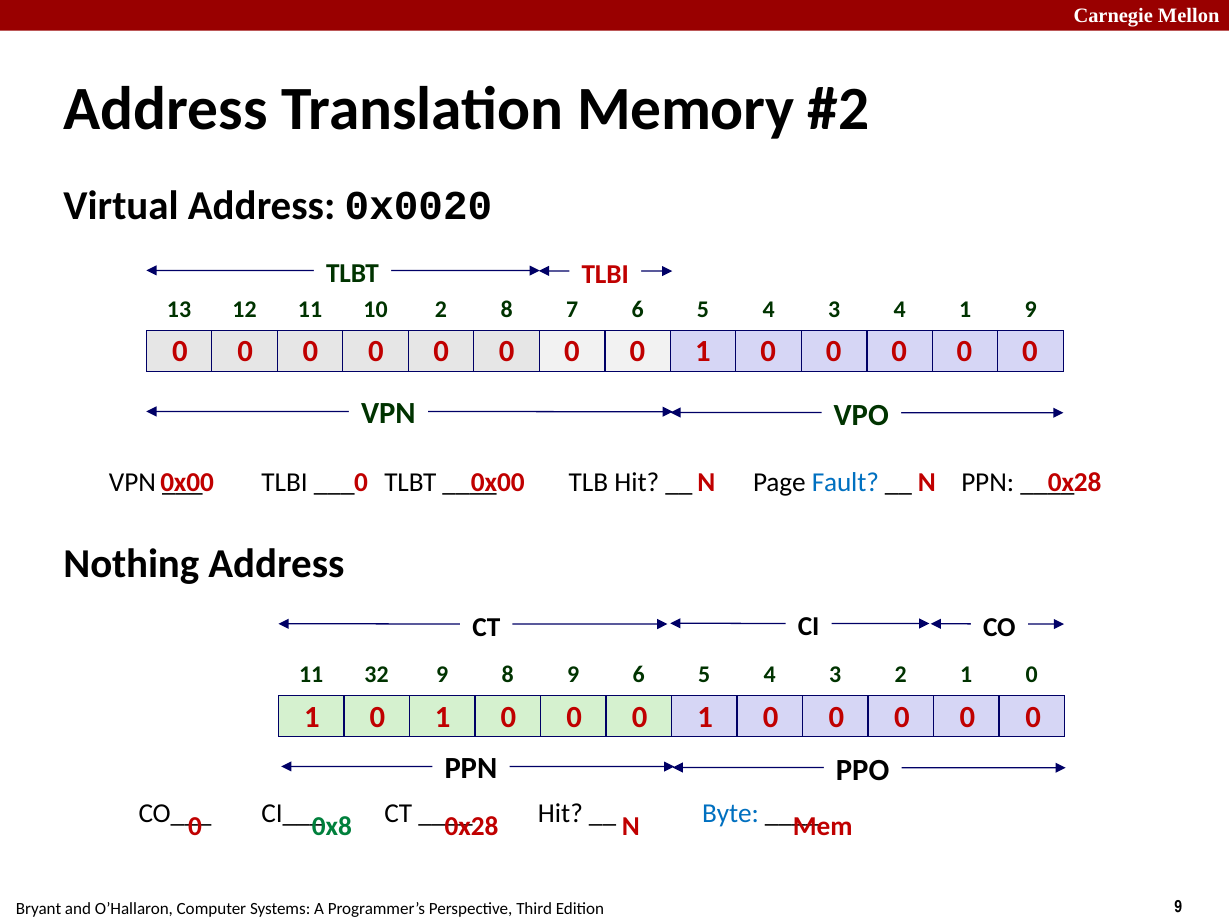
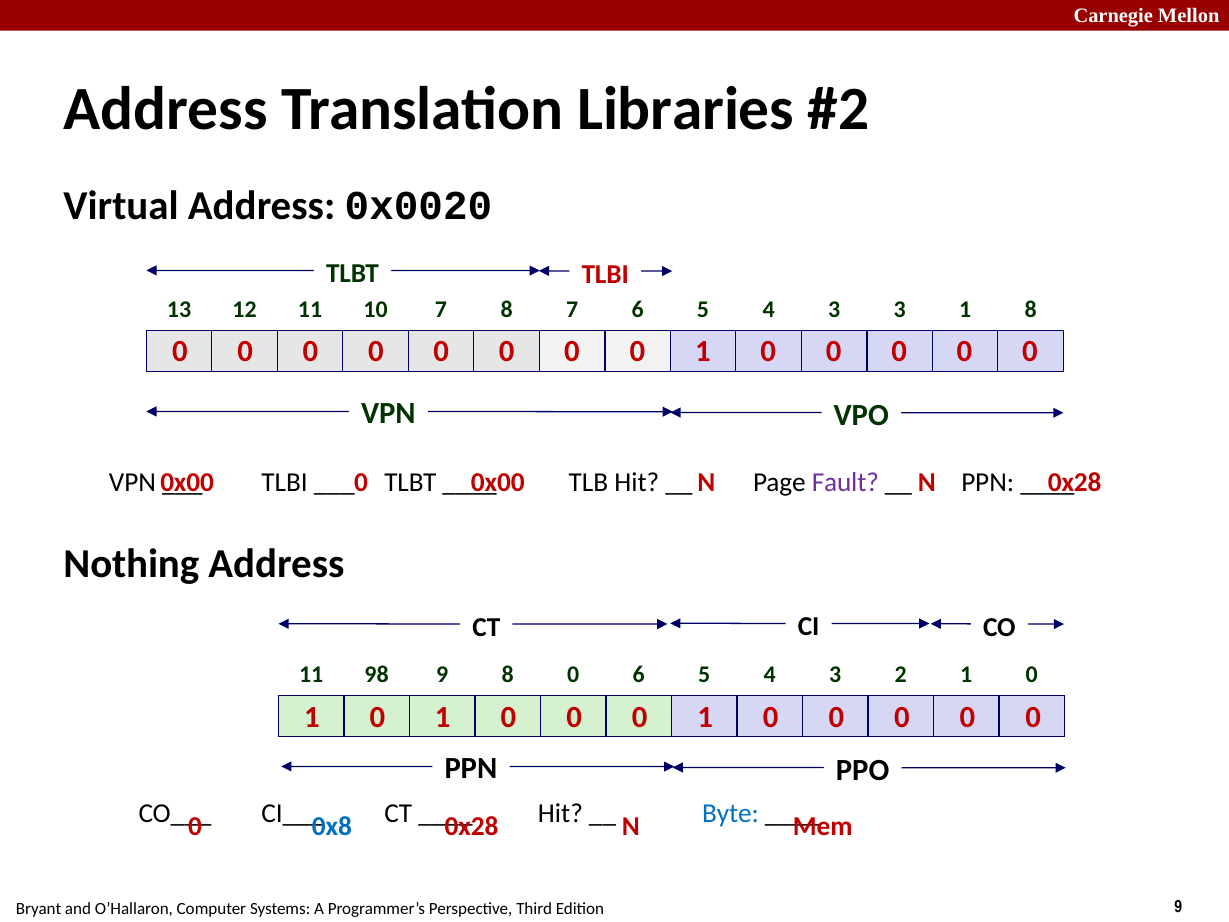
Memory: Memory -> Libraries (686, 109)
10 2: 2 -> 7 (441, 310)
3 4: 4 -> 3 (900, 310)
1 9: 9 -> 8 (1031, 310)
Fault colour: blue -> purple (845, 482)
32: 32 -> 98 (377, 675)
8 9: 9 -> 0 (573, 675)
0x8 colour: green -> blue (332, 826)
